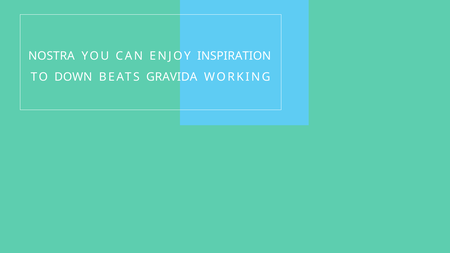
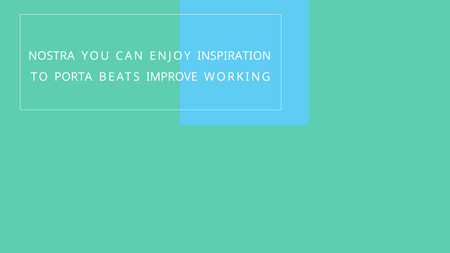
DOWN: DOWN -> PORTA (73, 77)
GRAVIDA: GRAVIDA -> IMPROVE (172, 77)
